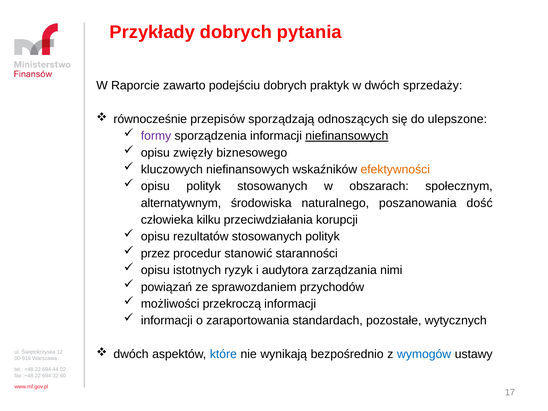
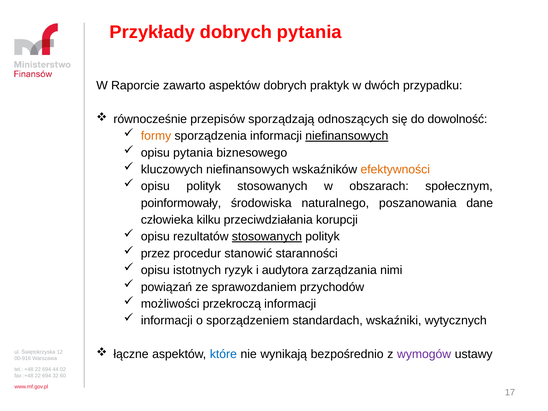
zawarto podejściu: podejściu -> aspektów (235, 86)
sprzedaży: sprzedaży -> przypadku (433, 86)
ulepszone: ulepszone -> dowolność (457, 119)
formy colour: purple -> orange (156, 136)
opisu zwięzły: zwięzły -> pytania (193, 153)
alternatywnym: alternatywnym -> poinformowały (181, 203)
dość: dość -> dane (480, 203)
stosowanych underline: none -> present (267, 237)
zaraportowania: zaraportowania -> sporządzeniem (248, 321)
pozostałe: pozostałe -> wskaźniki (394, 321)
dwóch: dwóch -> łączne (131, 354)
wymogów colour: blue -> purple (424, 354)
